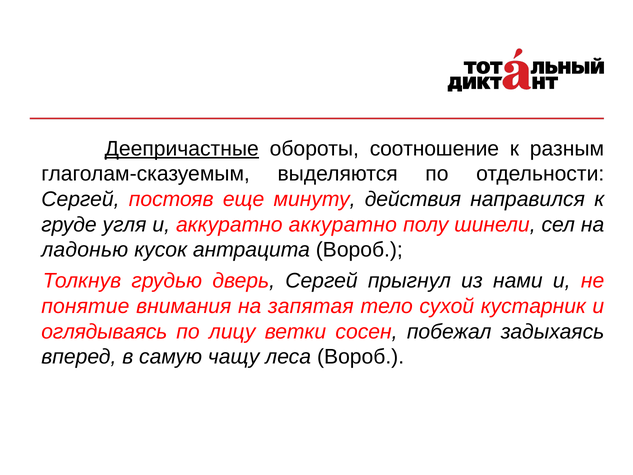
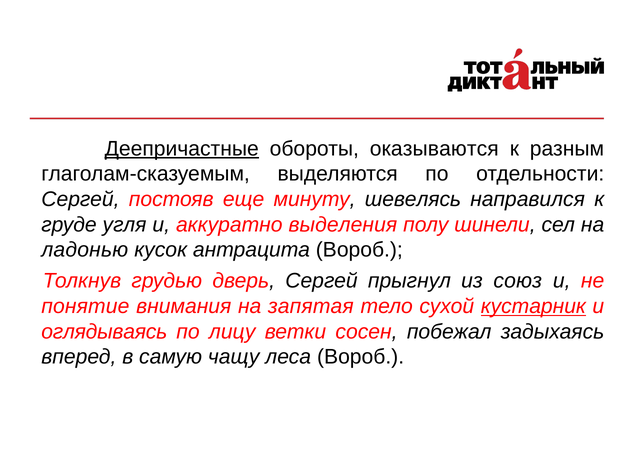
соотношение: соотношение -> оказываются (434, 149)
действия: действия -> шевелясь (413, 199)
аккуратно аккуратно: аккуратно -> выделения (343, 225)
нами: нами -> союз (518, 281)
кустарник underline: none -> present (533, 306)
